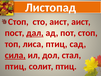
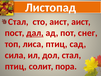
Стоп: Стоп -> Стал (18, 22)
пот стоп: стоп -> снег (88, 33)
сила underline: present -> none (15, 55)
солит птиц: птиц -> пора (66, 66)
